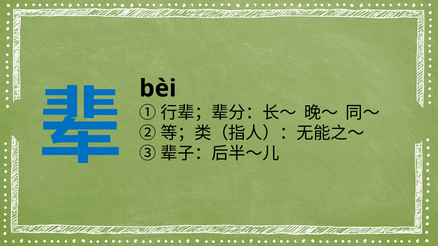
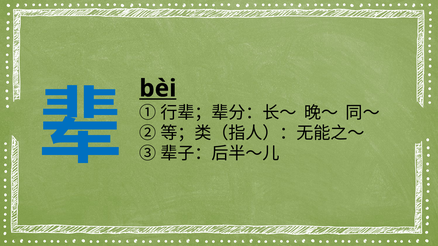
bèi underline: none -> present (158, 89)
